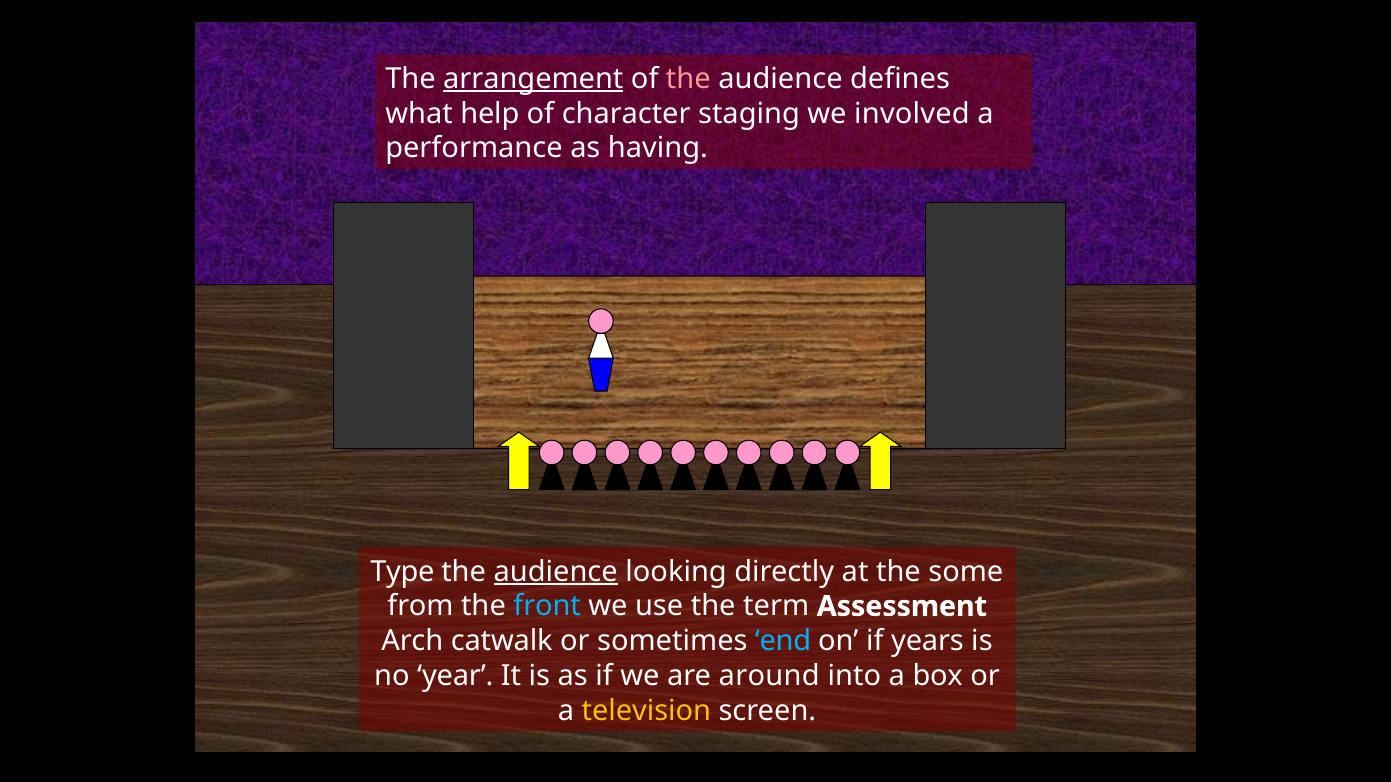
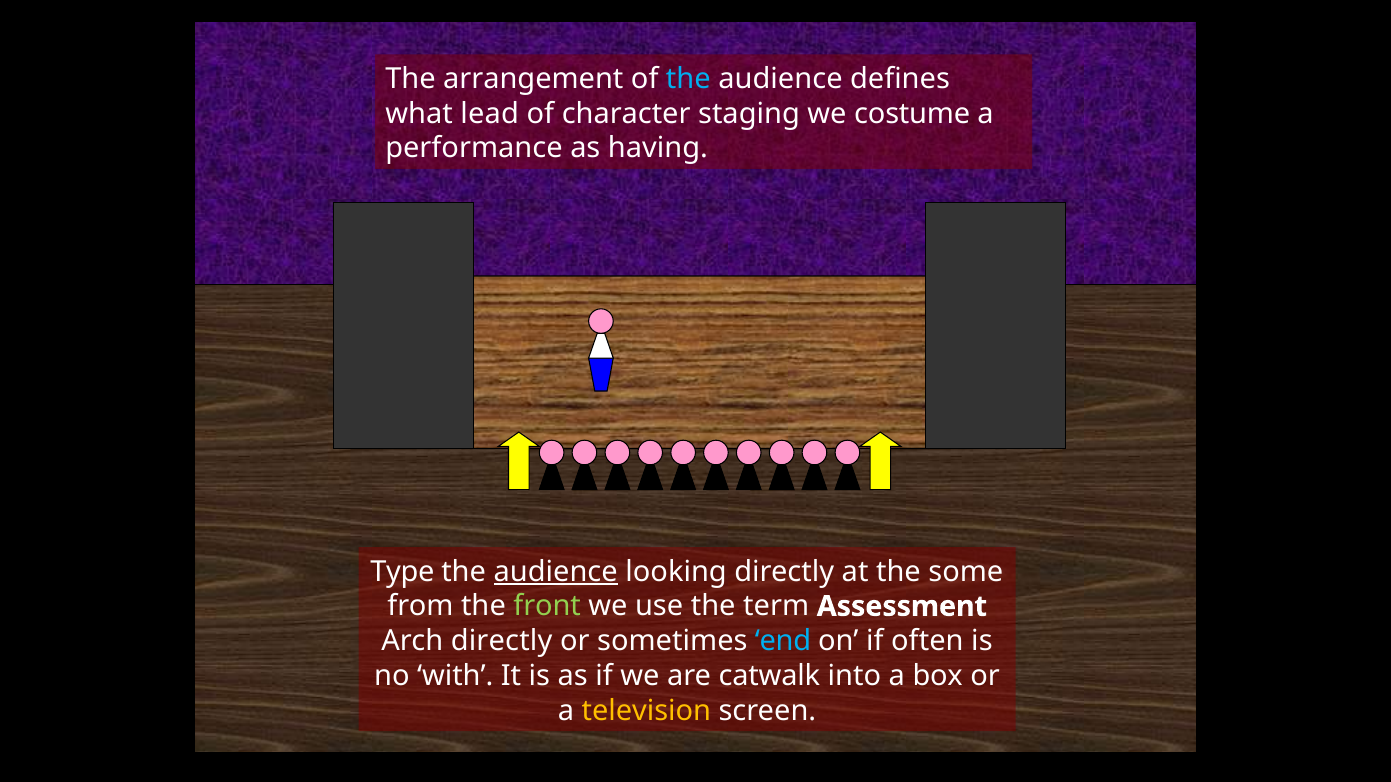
arrangement underline: present -> none (533, 79)
the colour: pink -> light blue (688, 79)
help: help -> lead (490, 114)
involved: involved -> costume (912, 114)
front colour: light blue -> light green (547, 607)
Arch catwalk: catwalk -> directly (502, 641)
years: years -> often (927, 641)
year: year -> with (455, 676)
around: around -> catwalk (769, 676)
